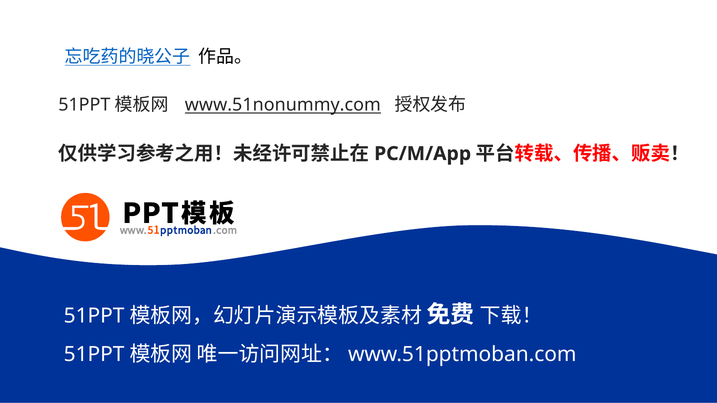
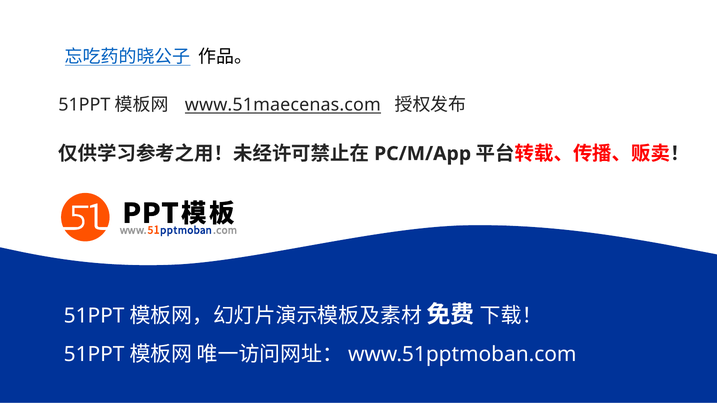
www.51nonummy.com: www.51nonummy.com -> www.51maecenas.com (283, 105)
